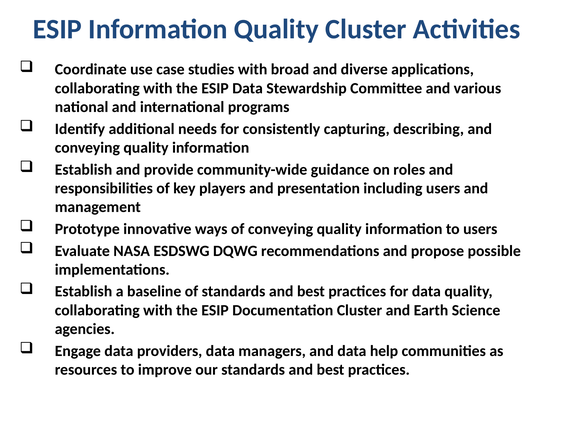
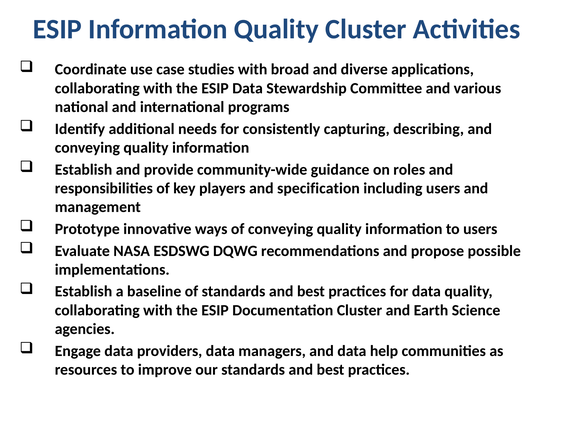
presentation: presentation -> specification (318, 188)
